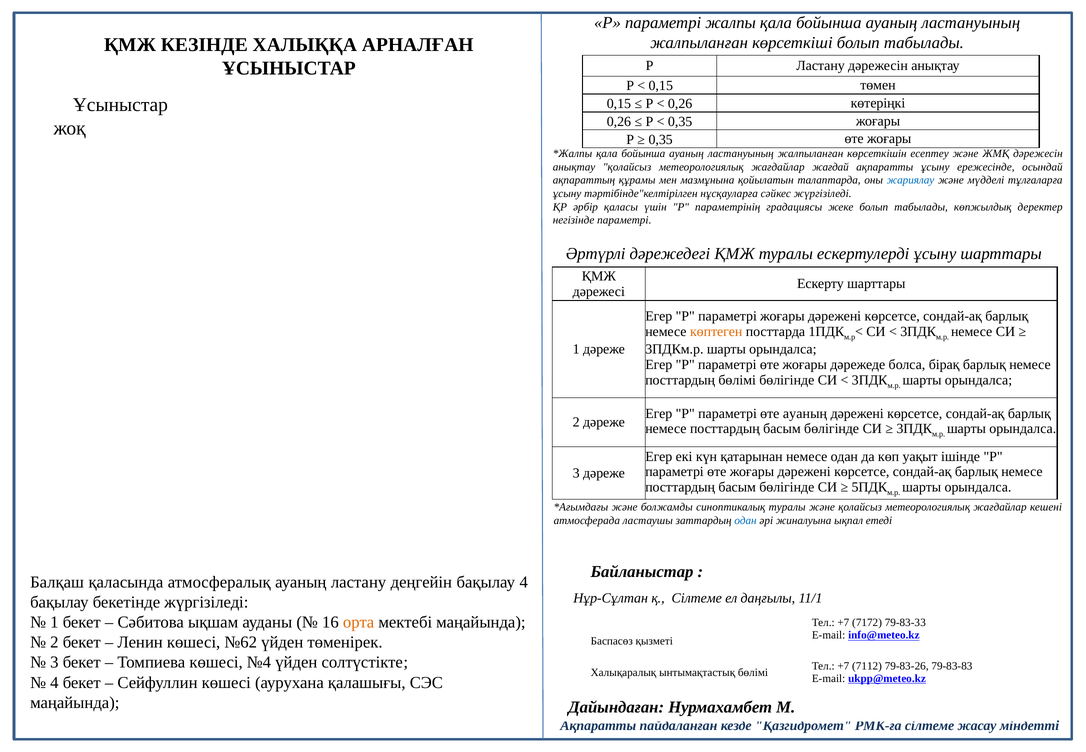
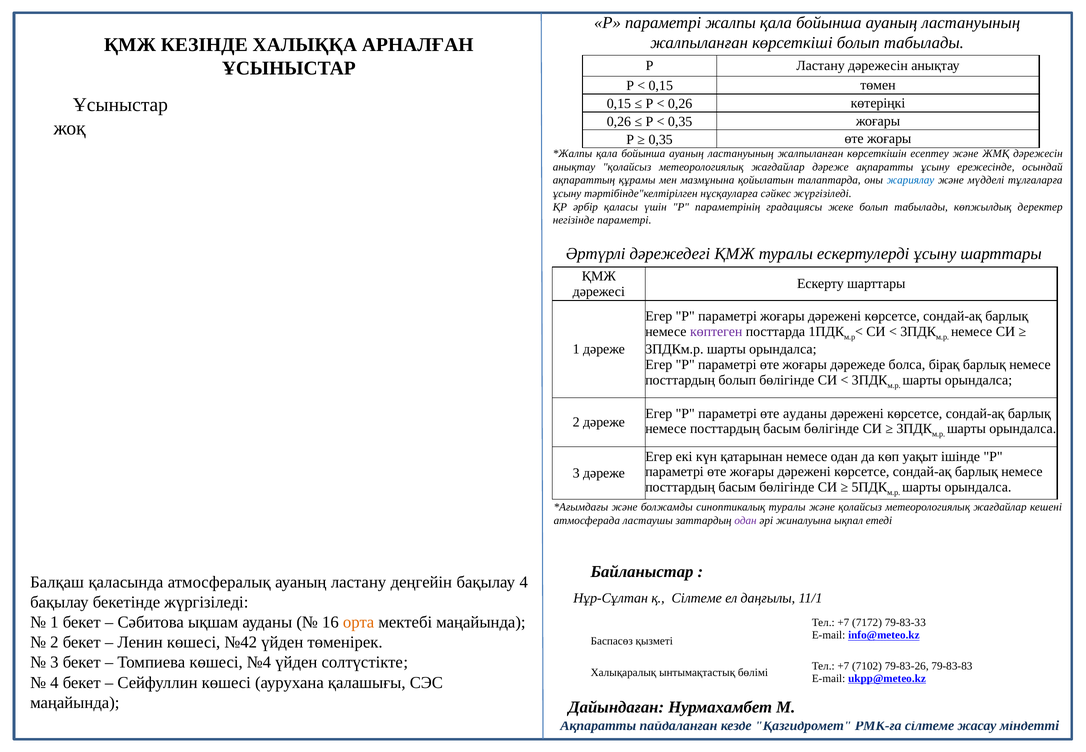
жағдайлар жағдай: жағдай -> дәреже (830, 167)
көптеген colour: orange -> purple (716, 332)
посттардың бөлімі: бөлімі -> болып (737, 380)
өте ауаның: ауаның -> ауданы (805, 413)
одан colour: blue -> purple (746, 520)
№62: №62 -> №42 (241, 642)
7112: 7112 -> 7102 (867, 666)
